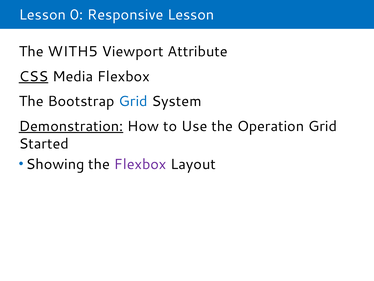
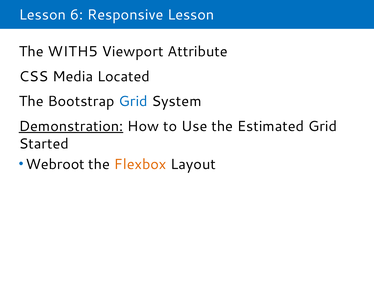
0: 0 -> 6 (77, 15)
CSS underline: present -> none (34, 76)
Media Flexbox: Flexbox -> Located (123, 76)
Operation: Operation -> Estimated (271, 126)
Showing: Showing -> Webroot (55, 164)
Flexbox colour: purple -> orange (140, 164)
